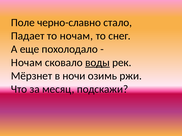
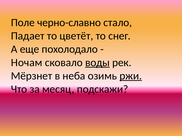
то ночам: ночам -> цветёт (76, 36)
ночи: ночи -> неба (74, 76)
ржи underline: none -> present (131, 76)
